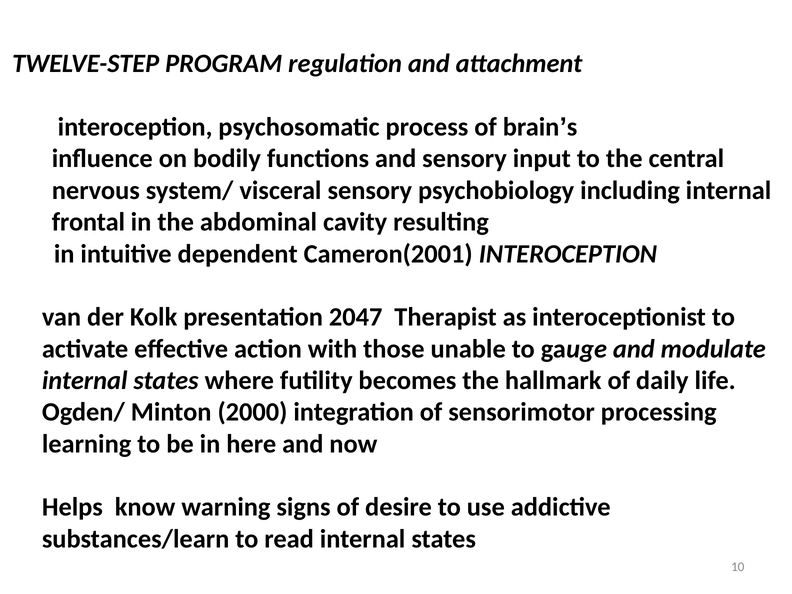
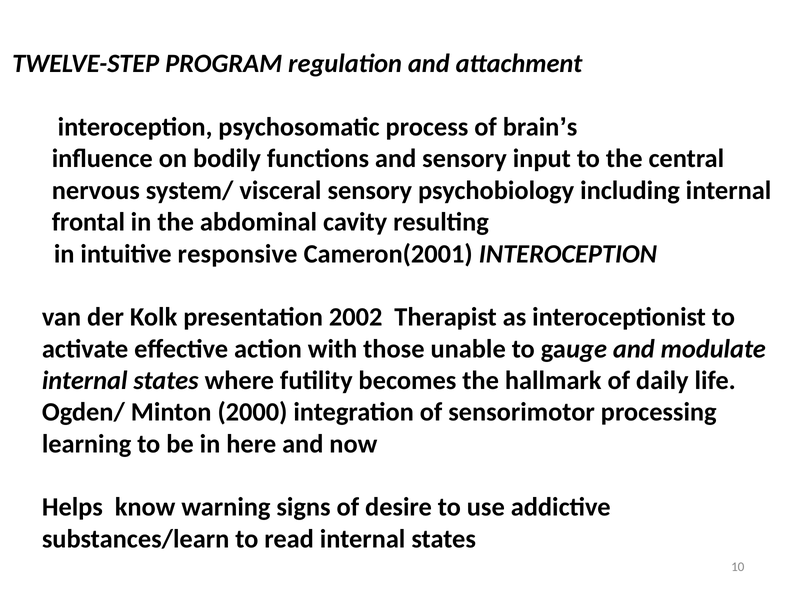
dependent: dependent -> responsive (238, 254)
2047: 2047 -> 2002 (356, 317)
